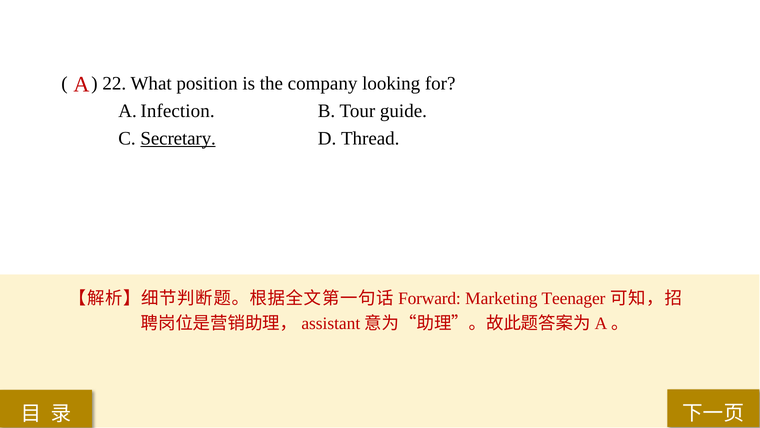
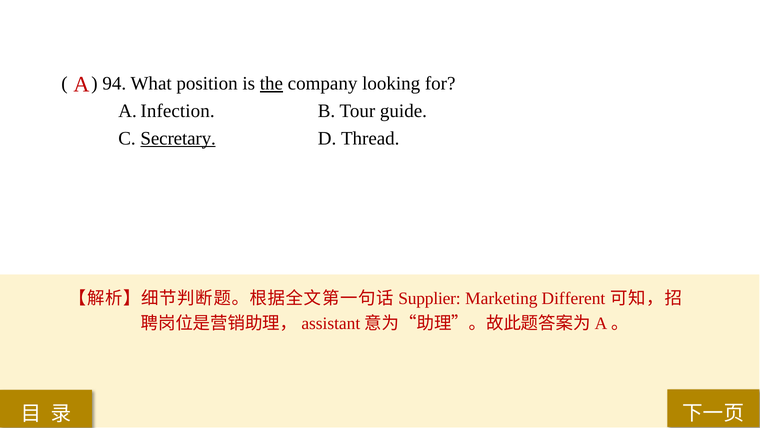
22: 22 -> 94 (114, 83)
the underline: none -> present (271, 83)
Forward: Forward -> Supplier (429, 298)
Teenager: Teenager -> Different (573, 298)
